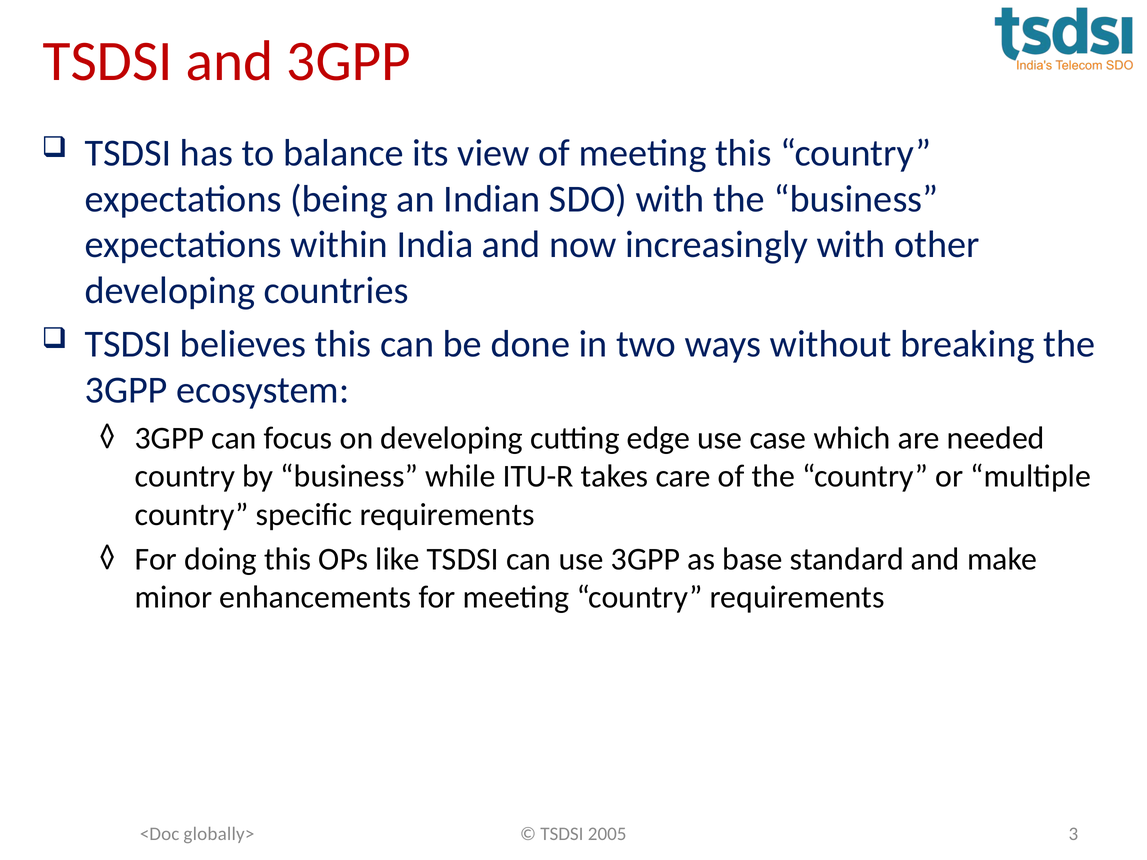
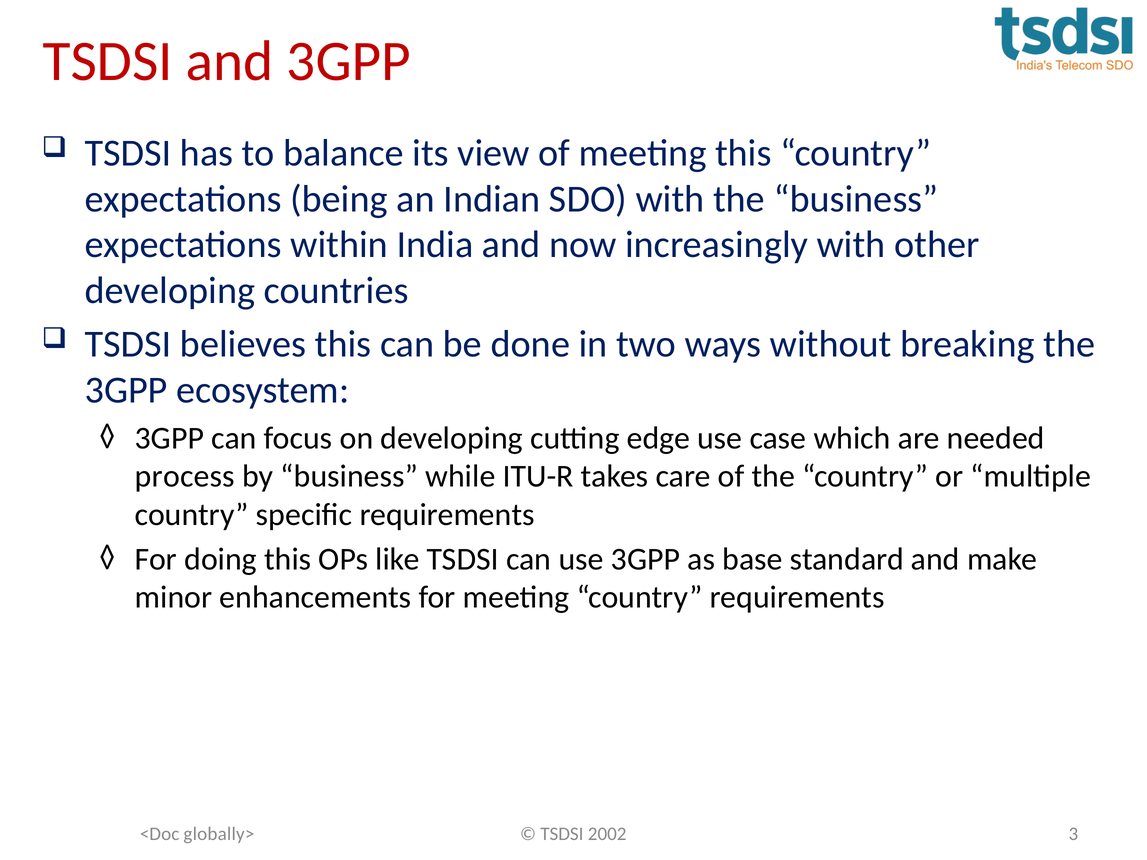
country: country -> process (185, 476)
2005: 2005 -> 2002 (607, 834)
